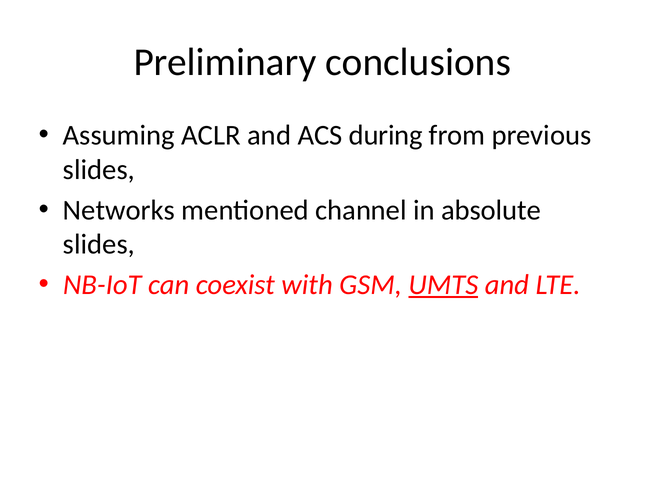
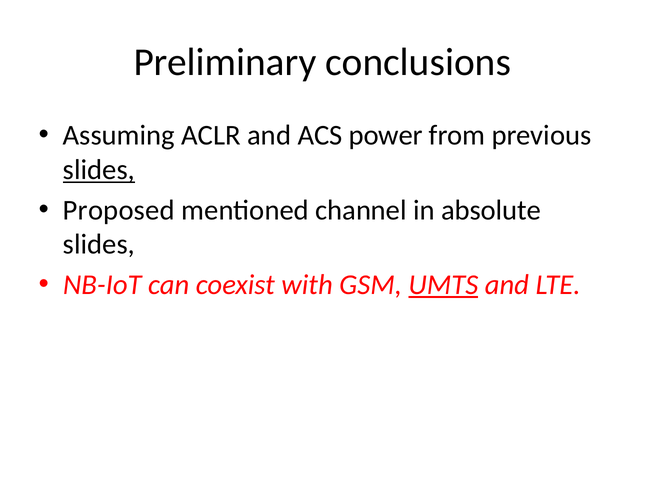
during: during -> power (386, 135)
slides underline: none -> present (99, 170)
Networks: Networks -> Proposed (119, 210)
